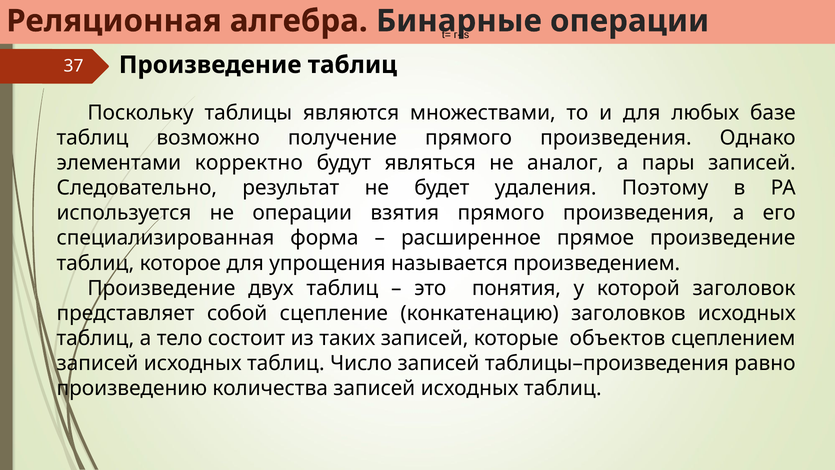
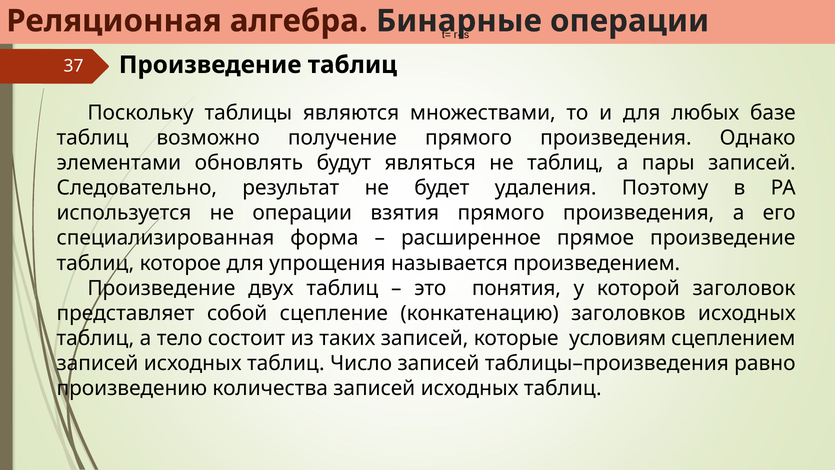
корректно: корректно -> обновлять (249, 163)
не аналог: аналог -> таблиц (565, 163)
объектов: объектов -> условиям (618, 338)
